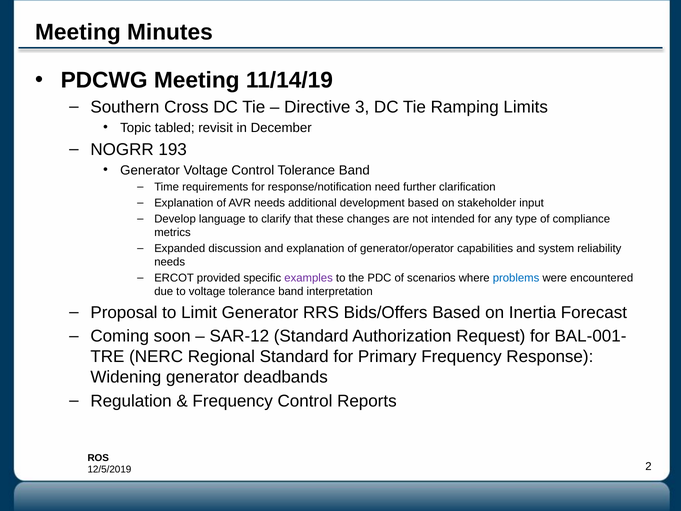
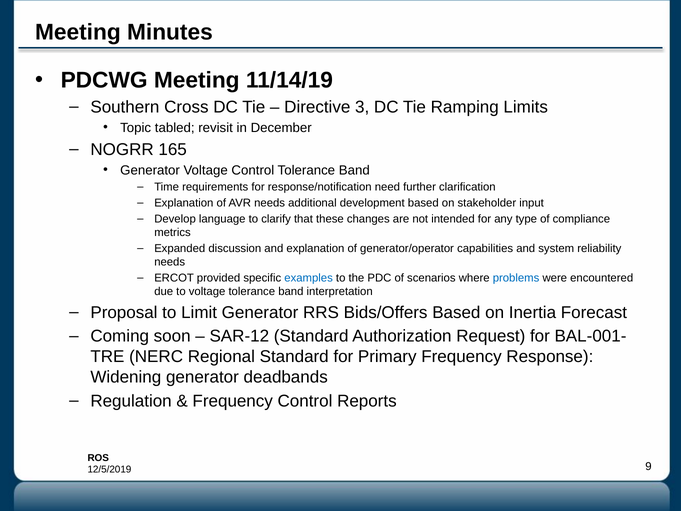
193: 193 -> 165 (173, 150)
examples colour: purple -> blue (309, 278)
2: 2 -> 9 (648, 466)
